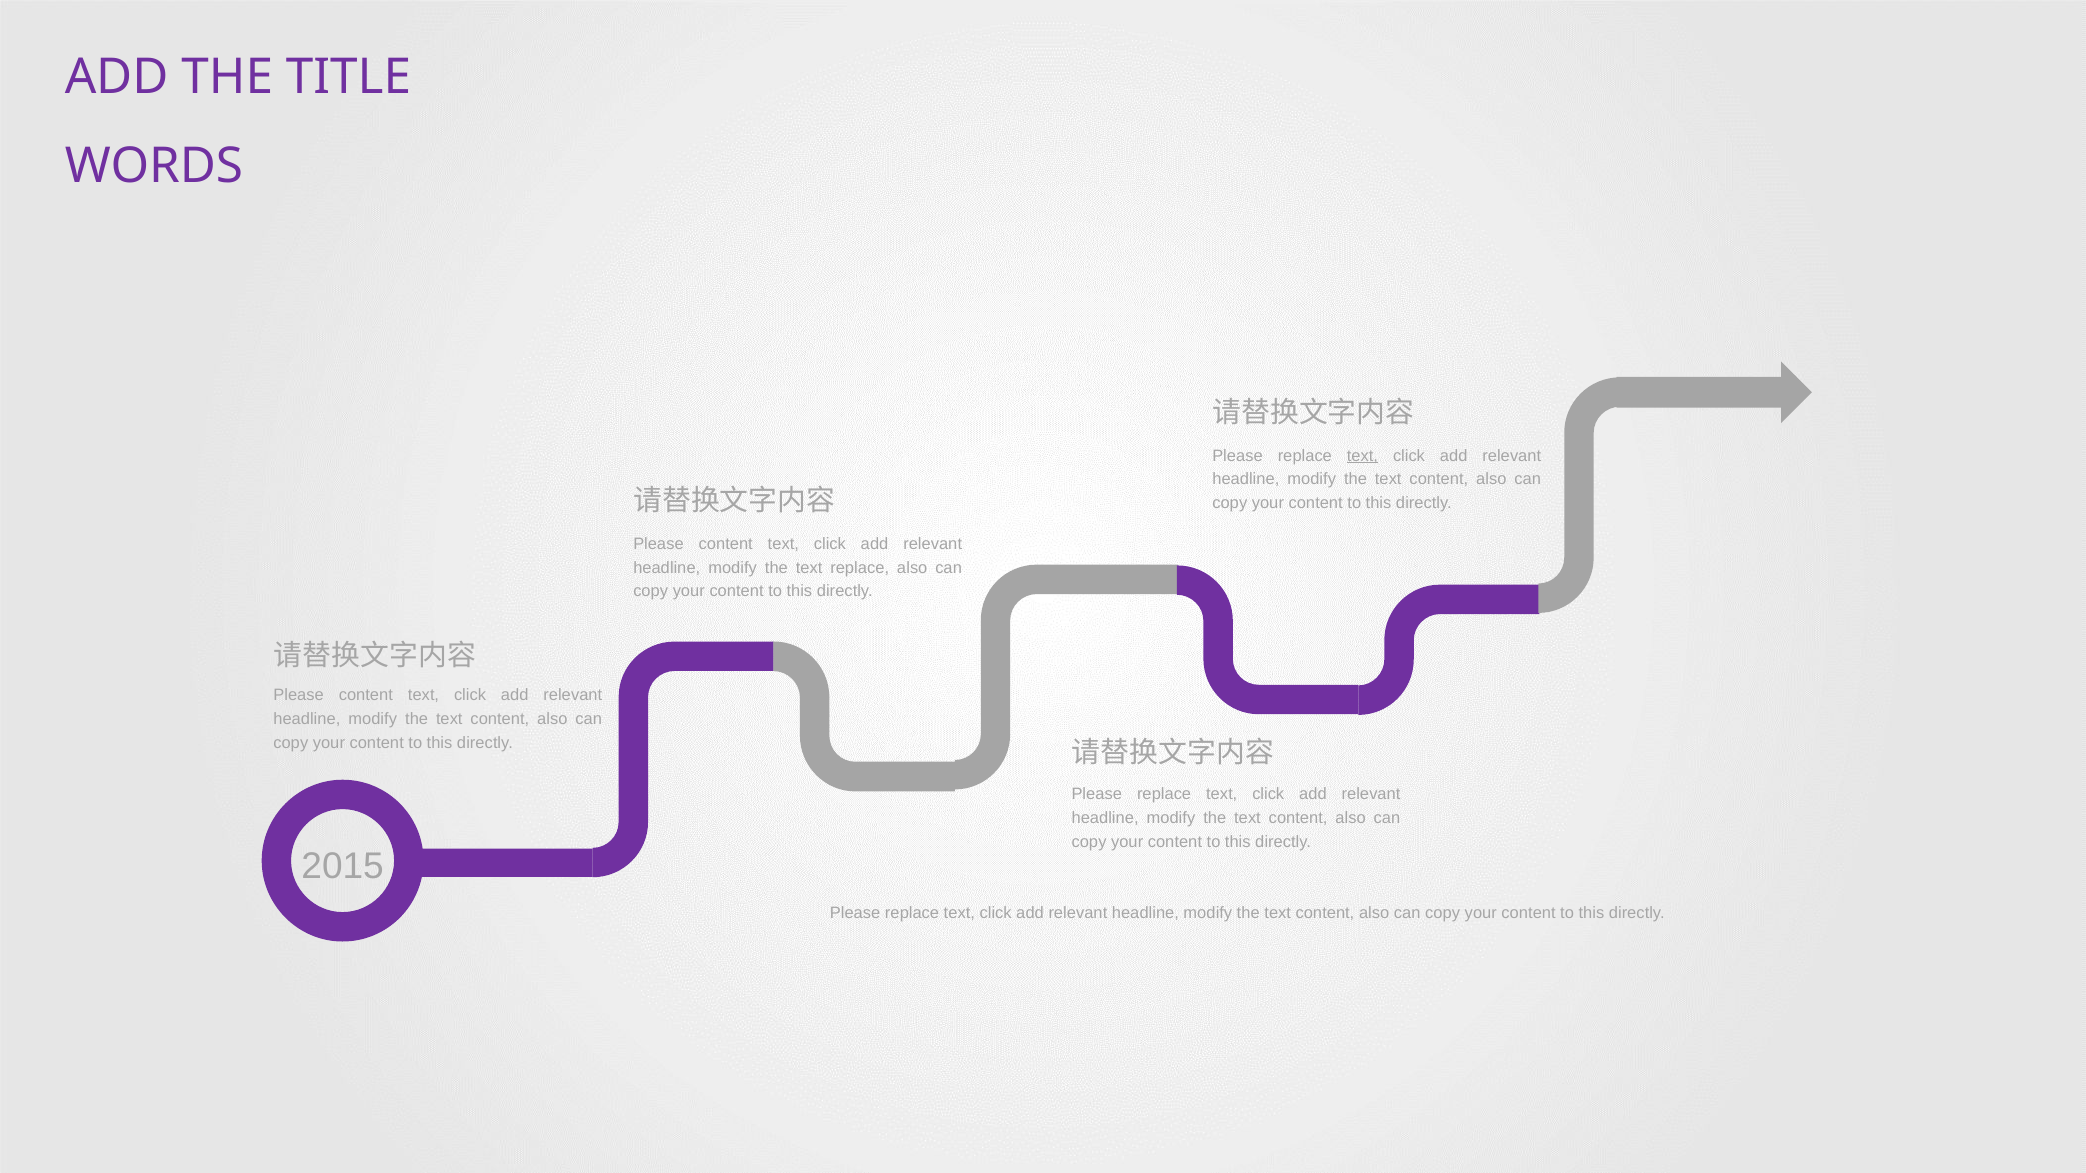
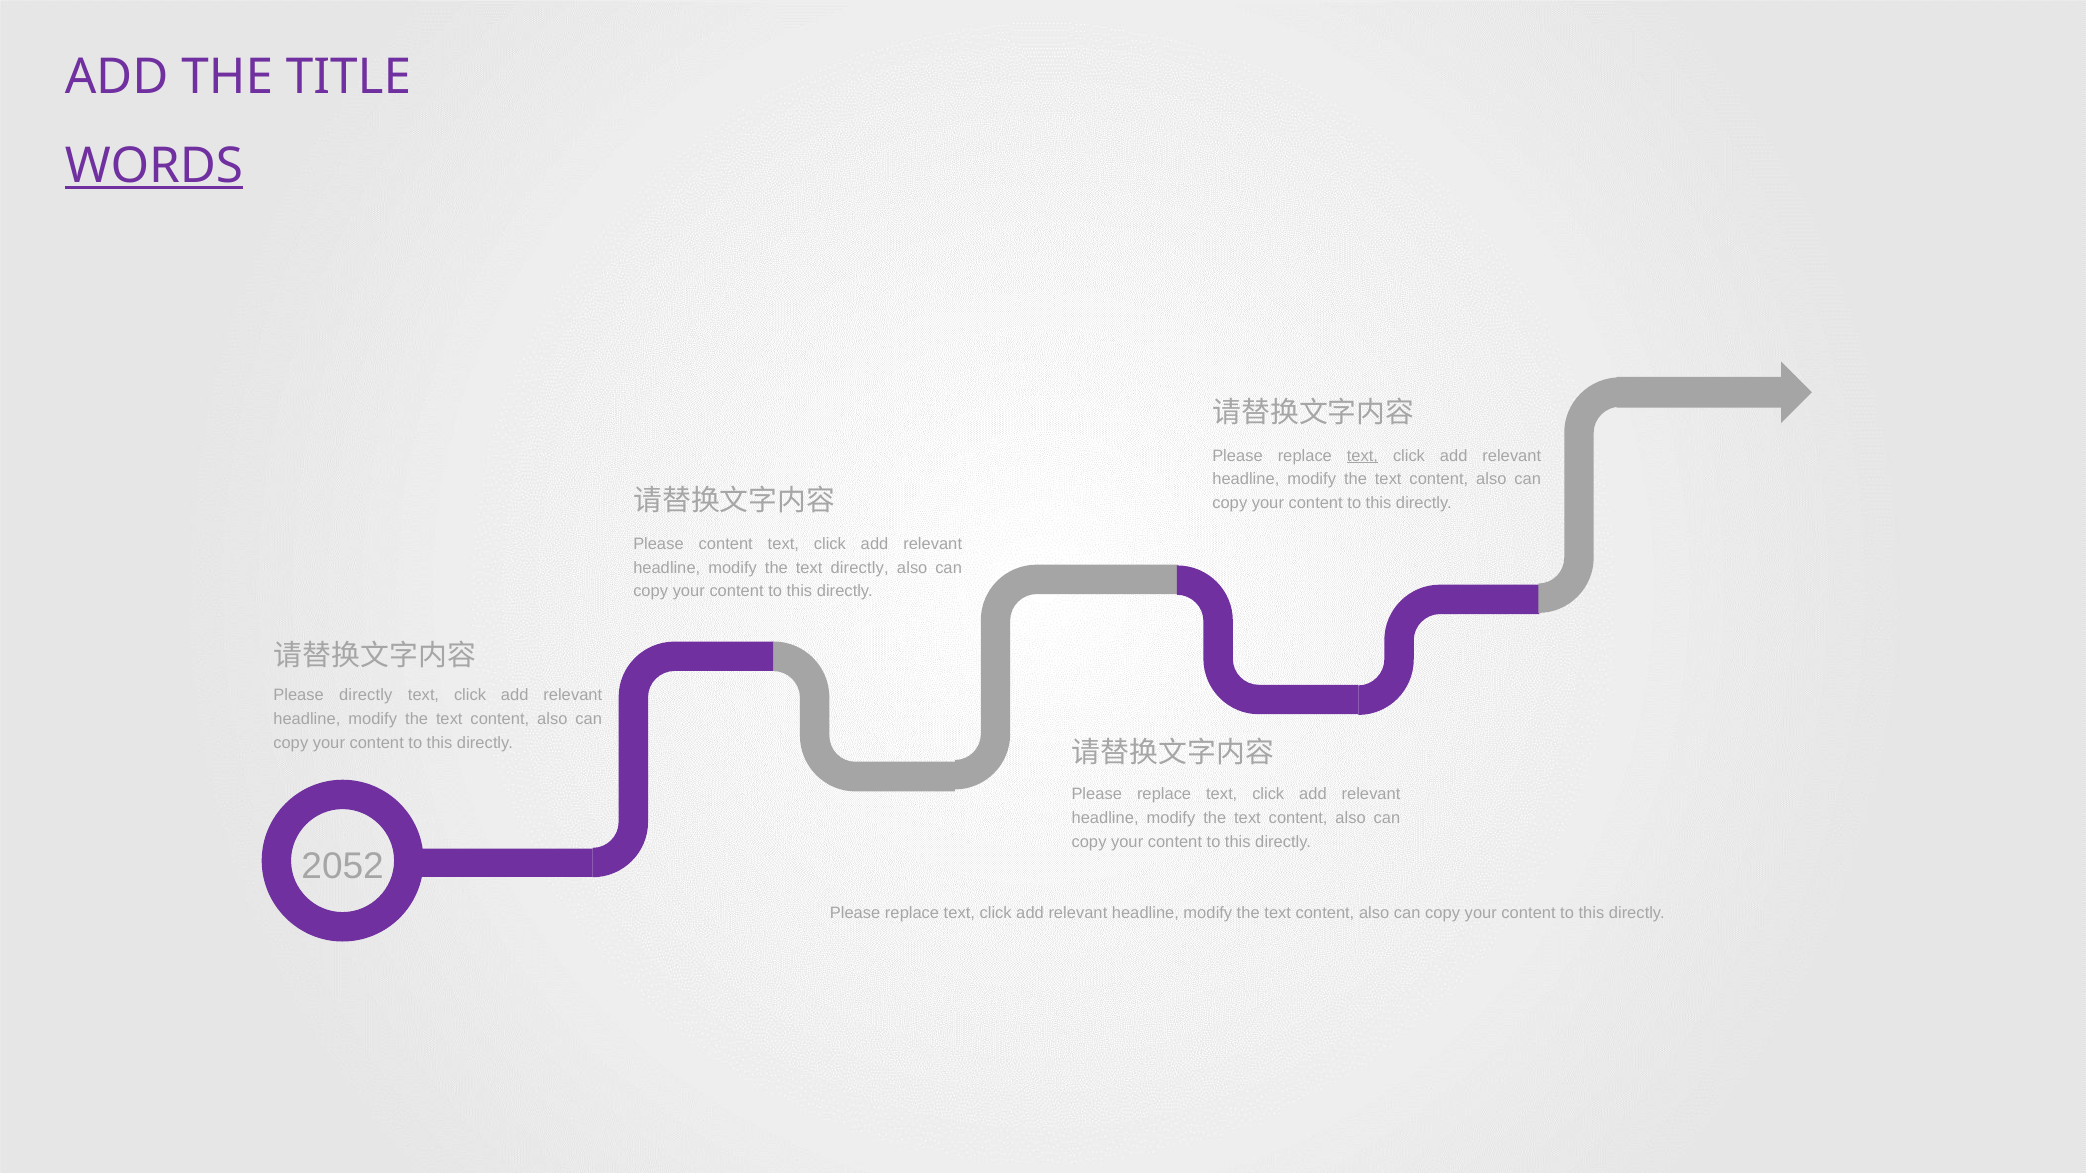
WORDS underline: none -> present (154, 166)
text replace: replace -> directly (860, 568)
content: content -> directly (366, 696)
2015: 2015 -> 2052 (343, 866)
